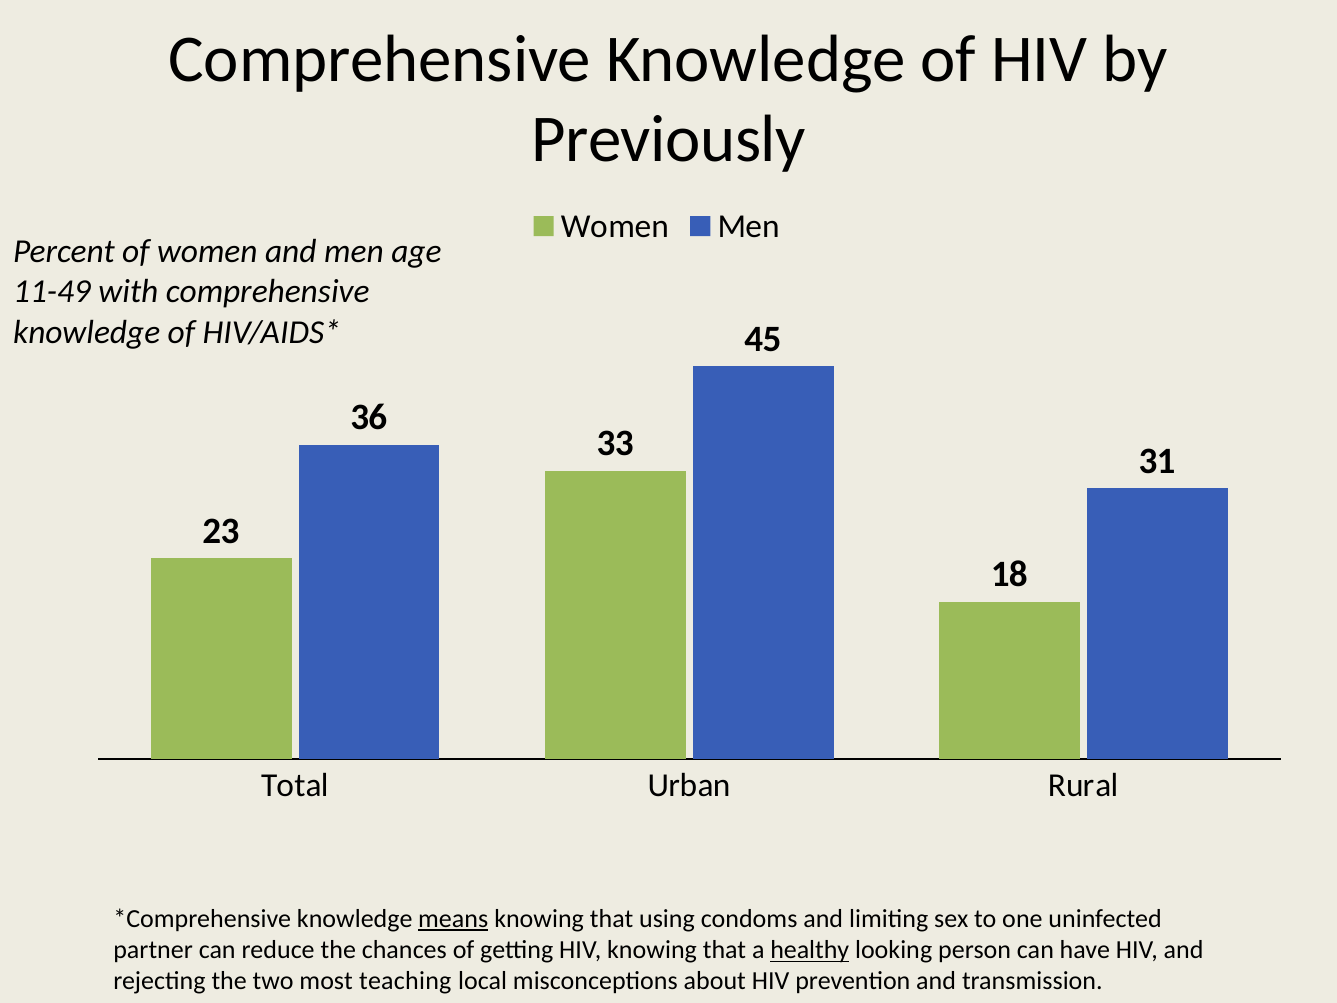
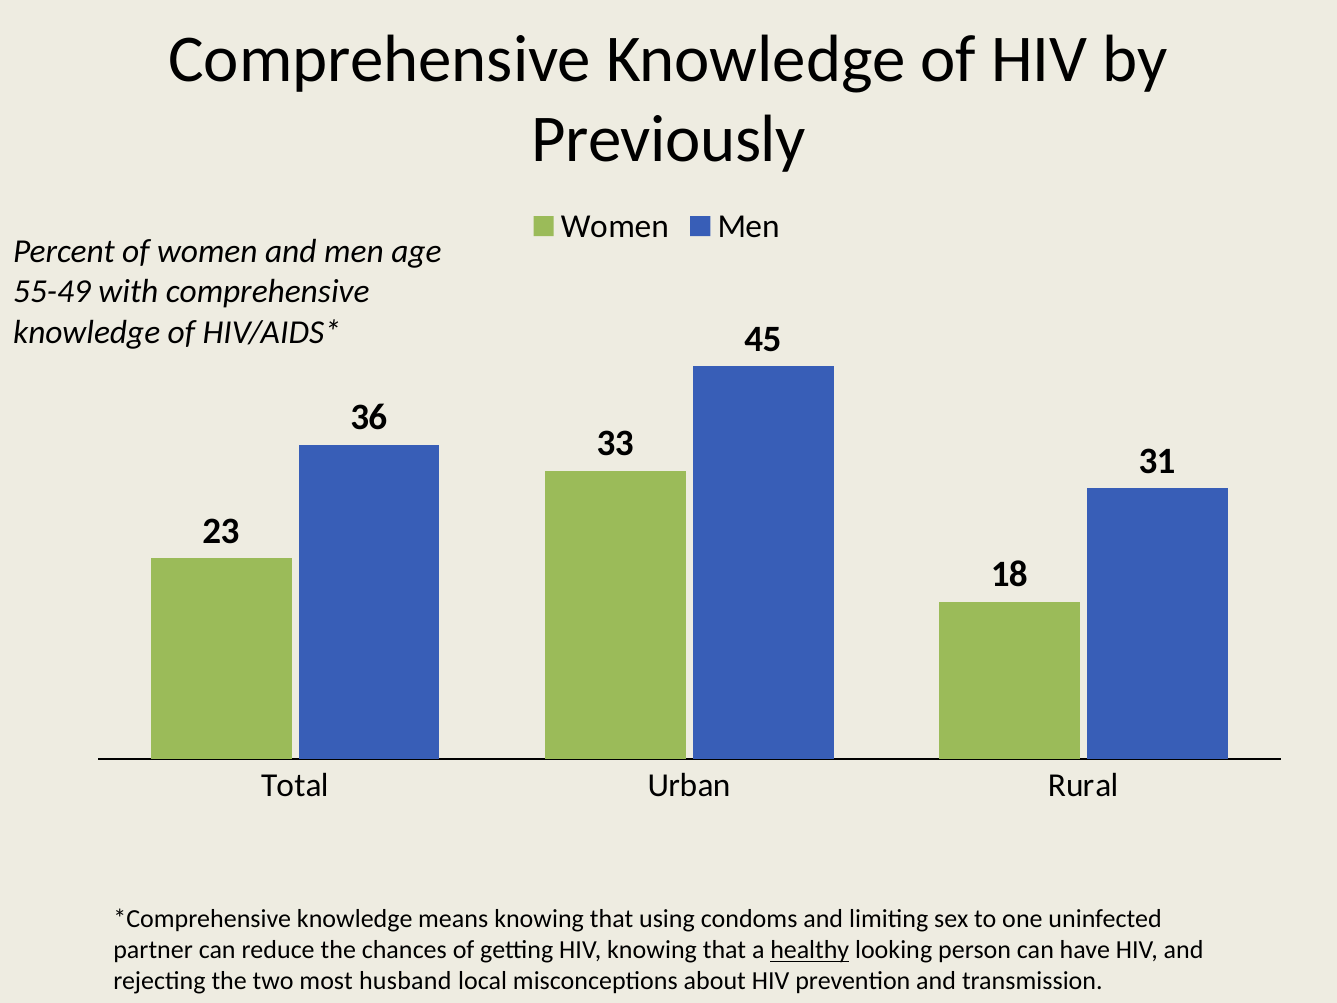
11-49: 11-49 -> 55-49 (52, 292)
means underline: present -> none (453, 919)
teaching: teaching -> husband (405, 981)
